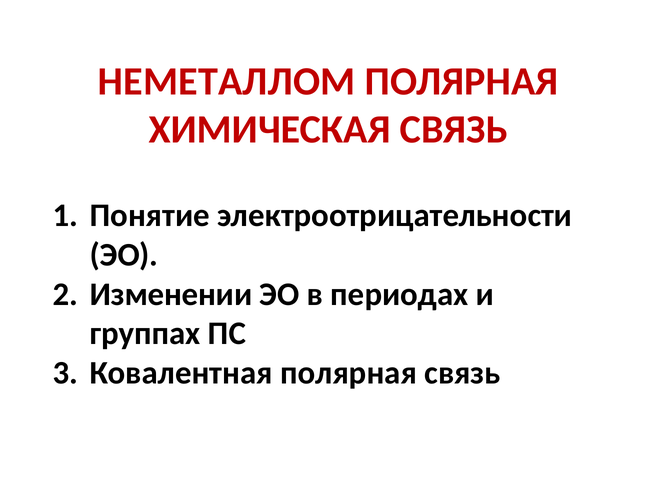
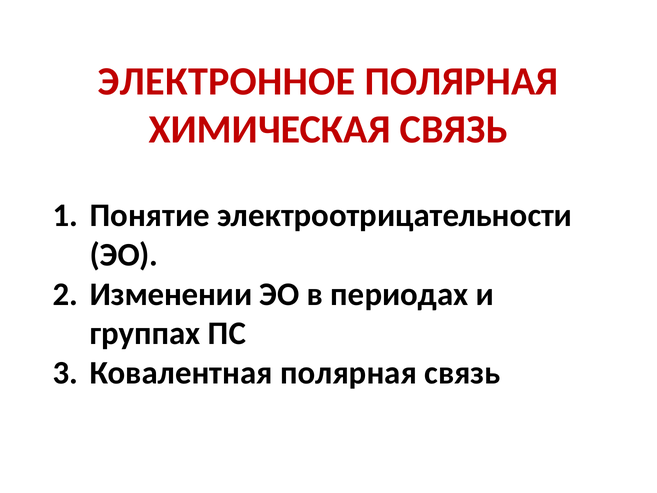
НЕМЕТАЛЛОМ: НЕМЕТАЛЛОМ -> ЭЛЕКТРОННОЕ (227, 81)
